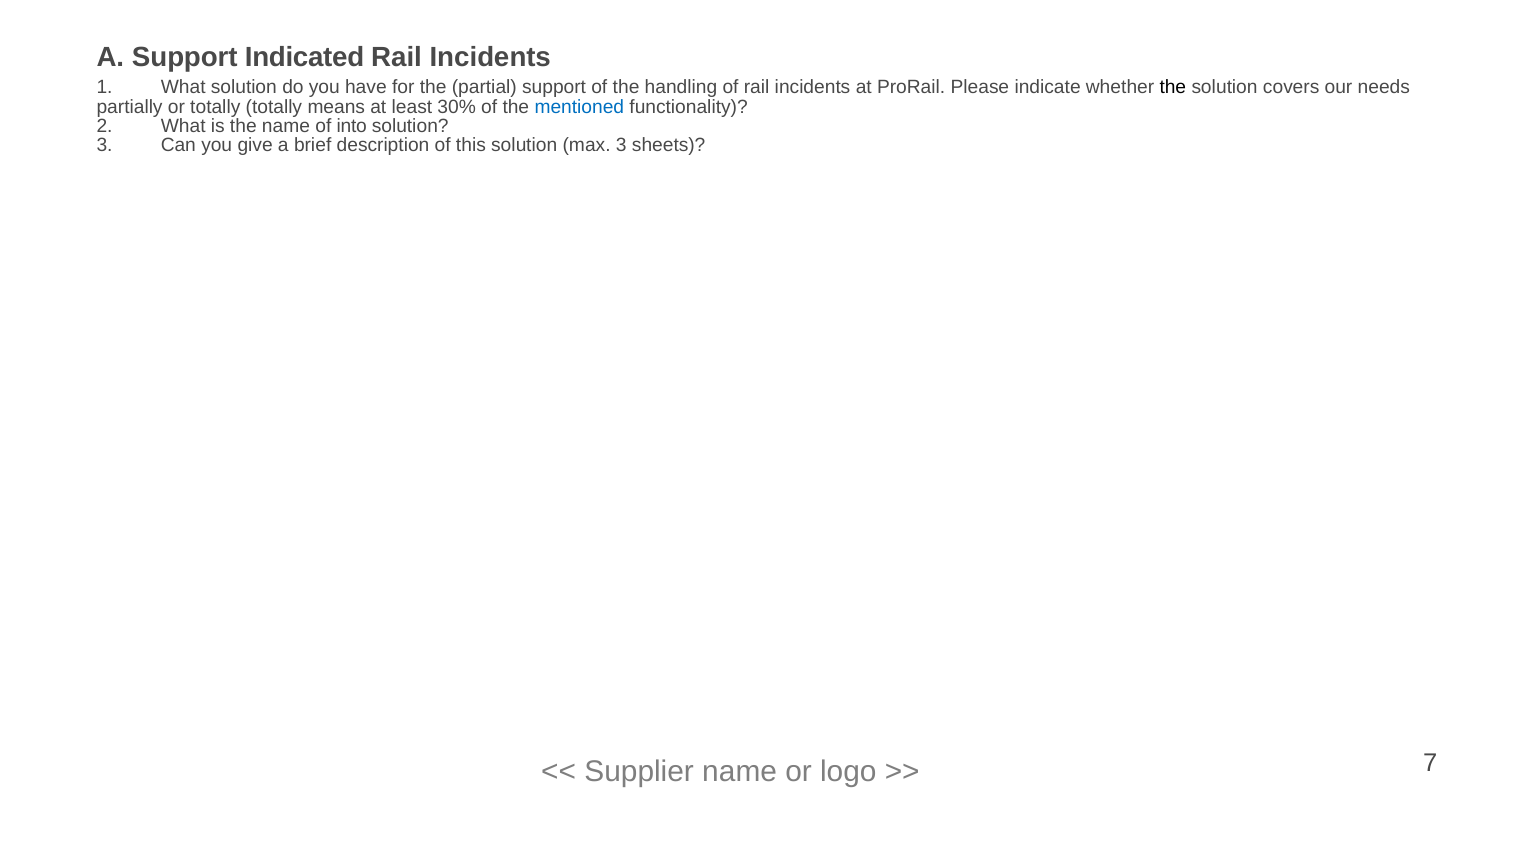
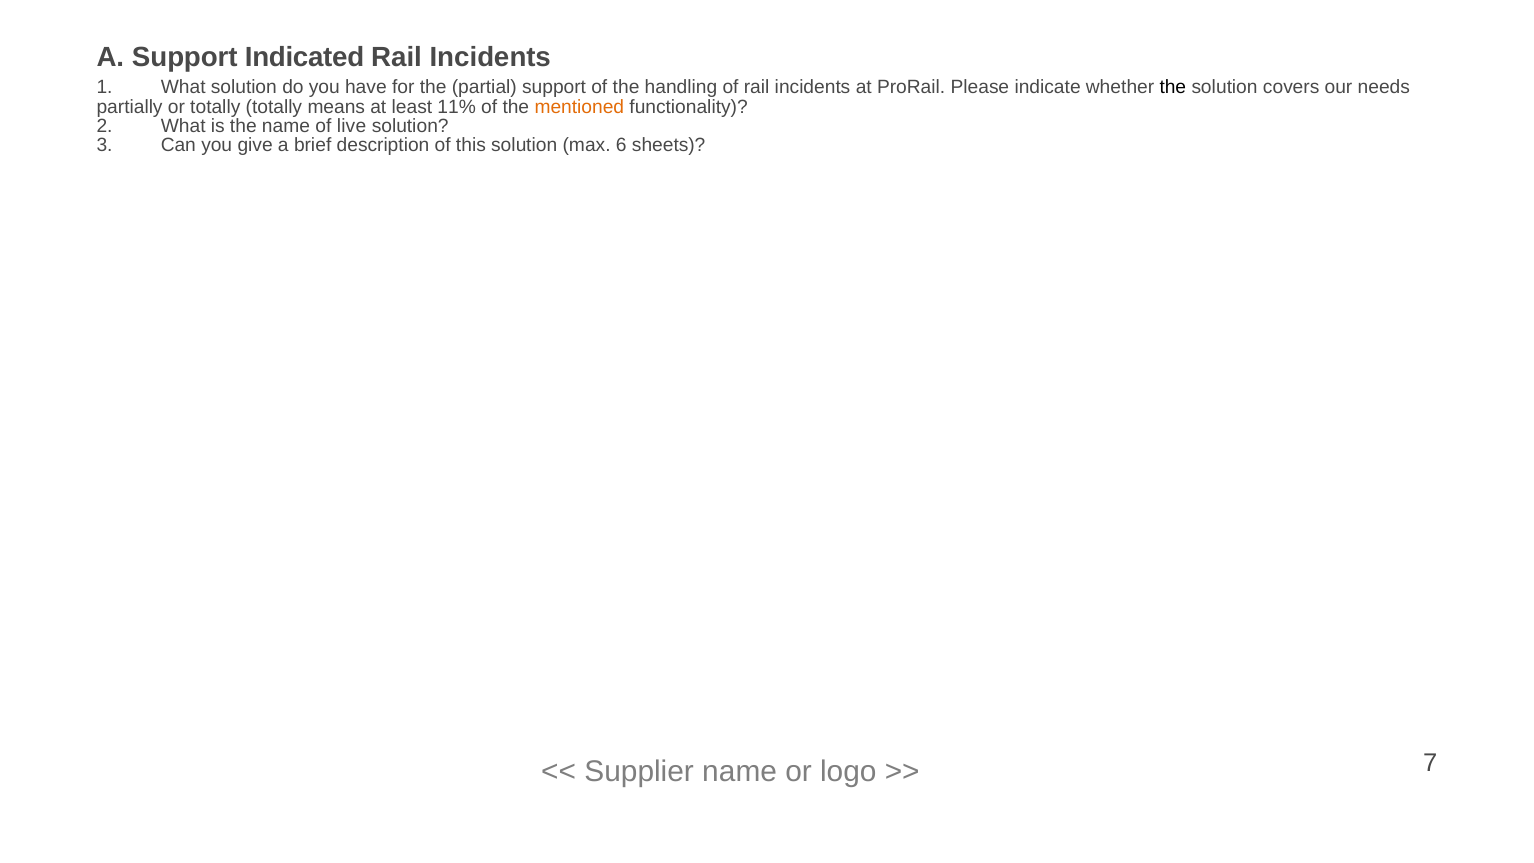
30%: 30% -> 11% (457, 107)
mentioned colour: blue -> orange (579, 107)
into: into -> live (352, 126)
max 3: 3 -> 6 (621, 145)
